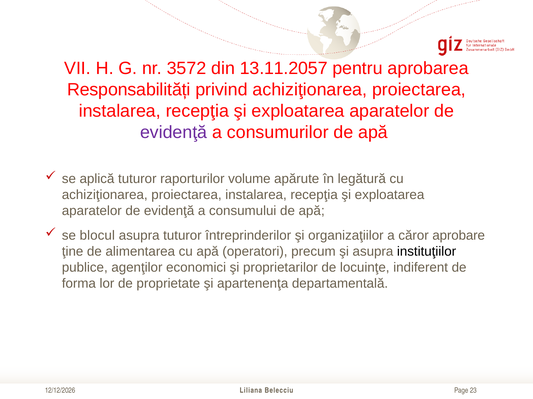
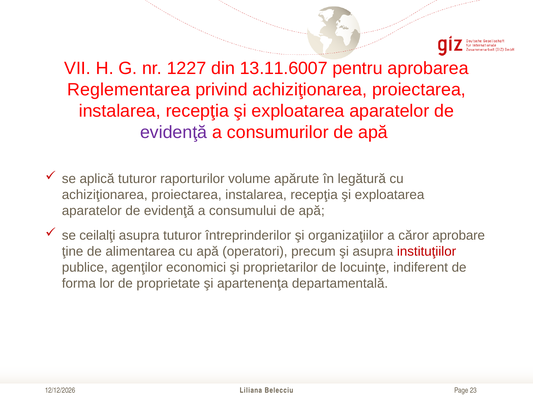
3572: 3572 -> 1227 (187, 69)
13.11.2057: 13.11.2057 -> 13.11.6007 (284, 69)
Responsabilități: Responsabilități -> Reglementarea (129, 90)
blocul: blocul -> ceilalţi (97, 236)
instituţiilor colour: black -> red (427, 252)
